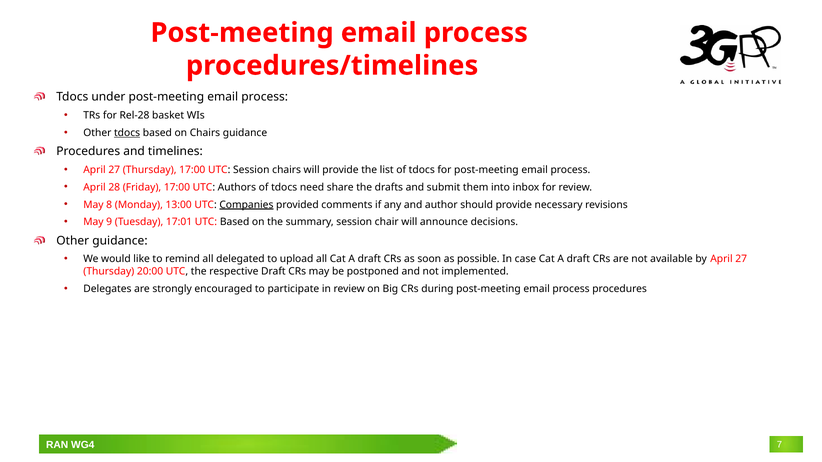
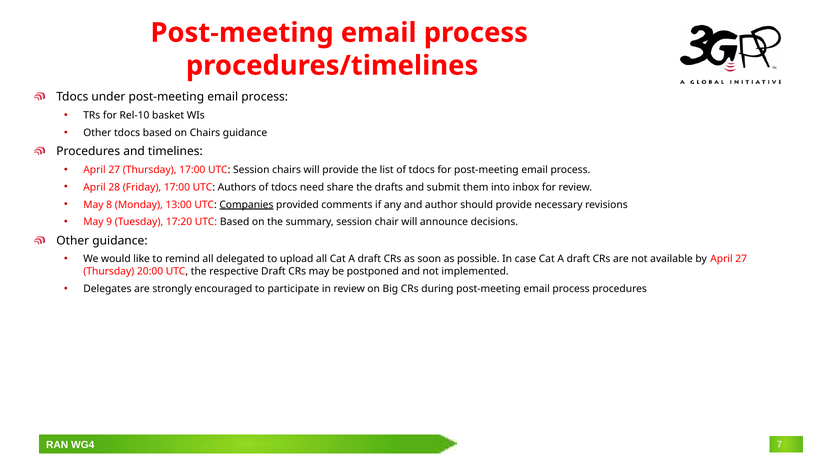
Rel-28: Rel-28 -> Rel-10 (135, 115)
tdocs underline: present -> none (127, 133)
17:01: 17:01 -> 17:20 (179, 222)
